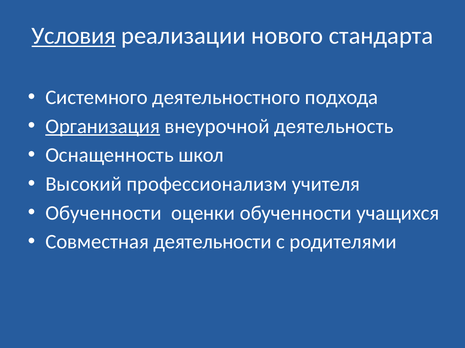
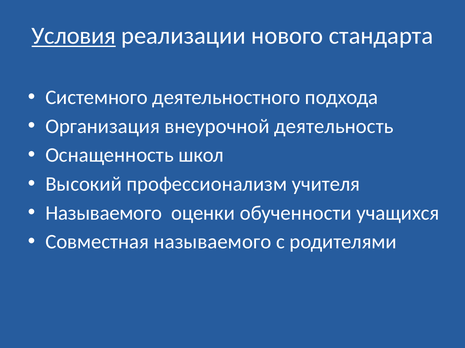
Организация underline: present -> none (103, 126)
Обученности: Обученности -> Называемого (104, 213)
Совместная деятельности: деятельности -> называемого (212, 242)
